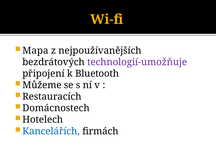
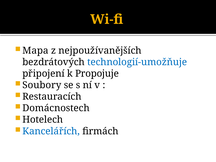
technologií-umožňuje colour: purple -> blue (137, 62)
Bluetooth: Bluetooth -> Propojuje (97, 74)
Můžeme: Můžeme -> Soubory (42, 85)
